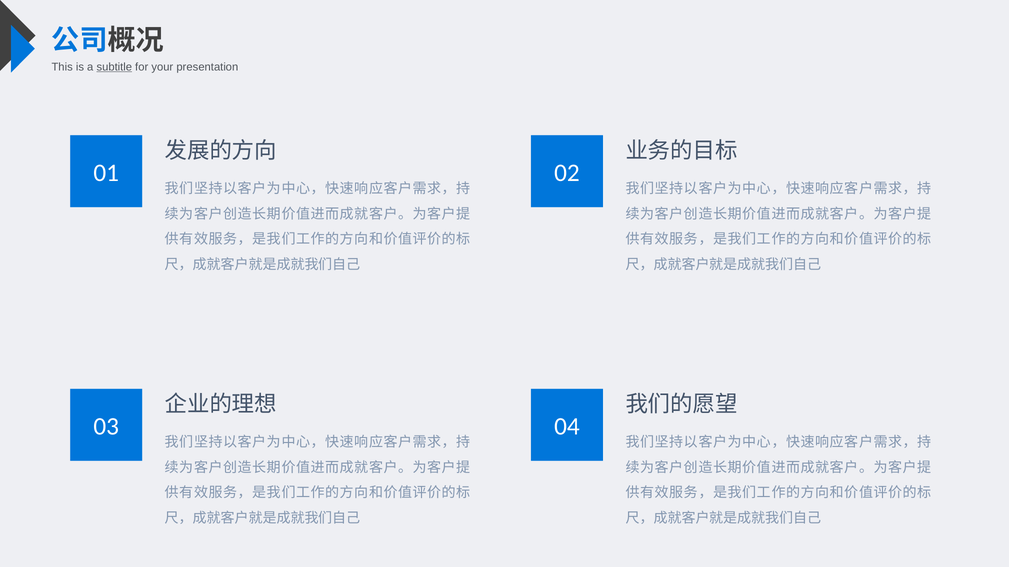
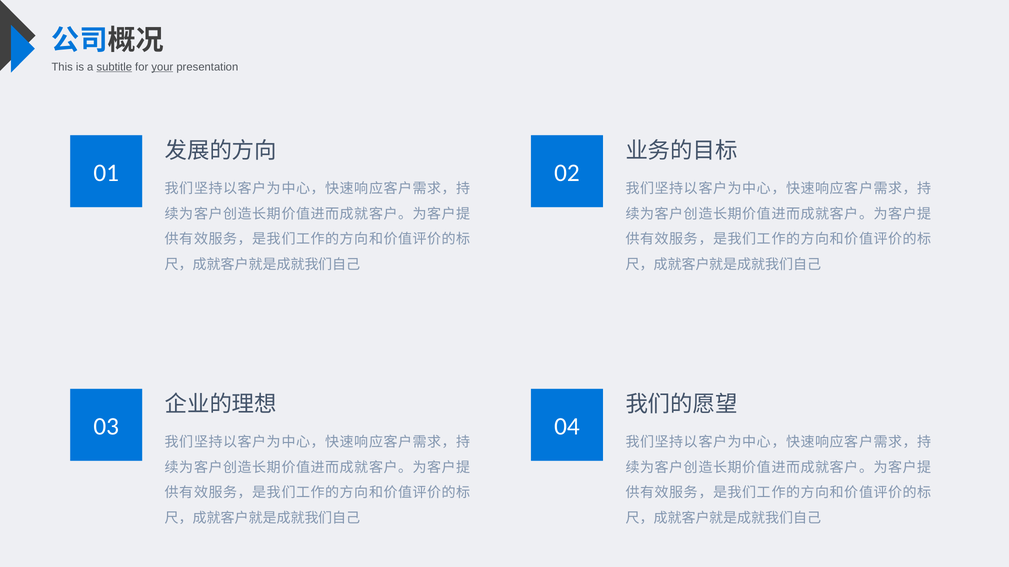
your underline: none -> present (162, 67)
